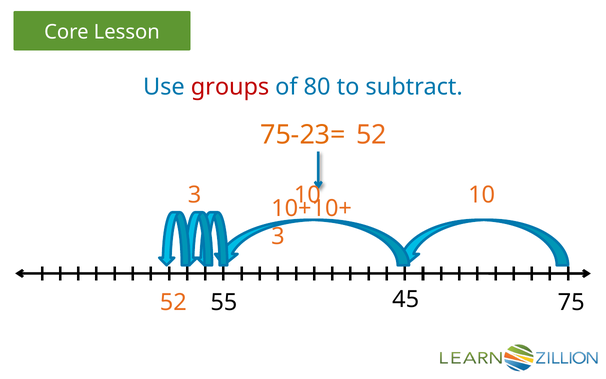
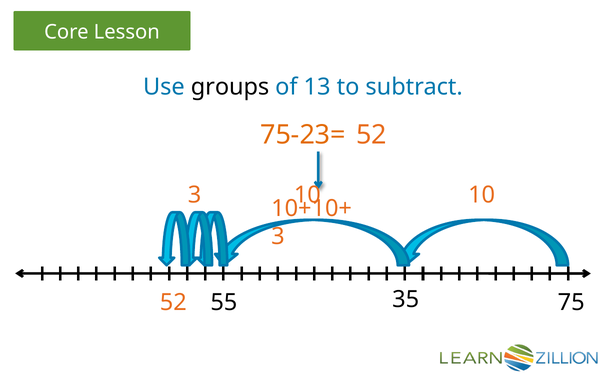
groups colour: red -> black (230, 87)
80: 80 -> 13 (317, 87)
45: 45 -> 35 (406, 299)
